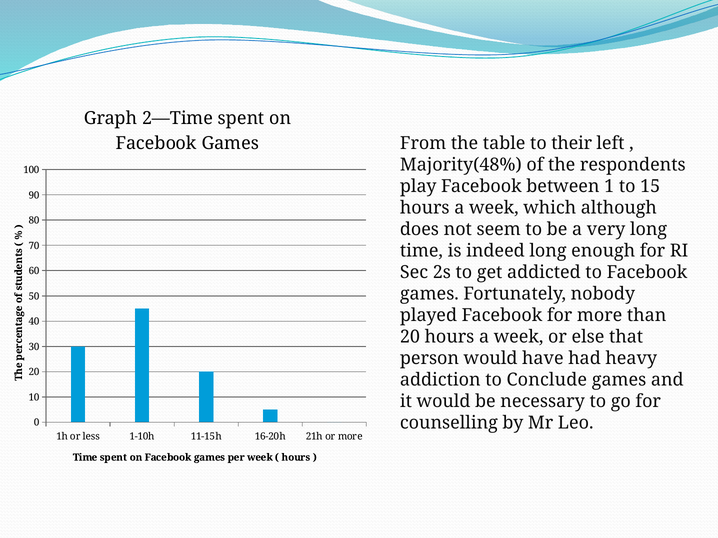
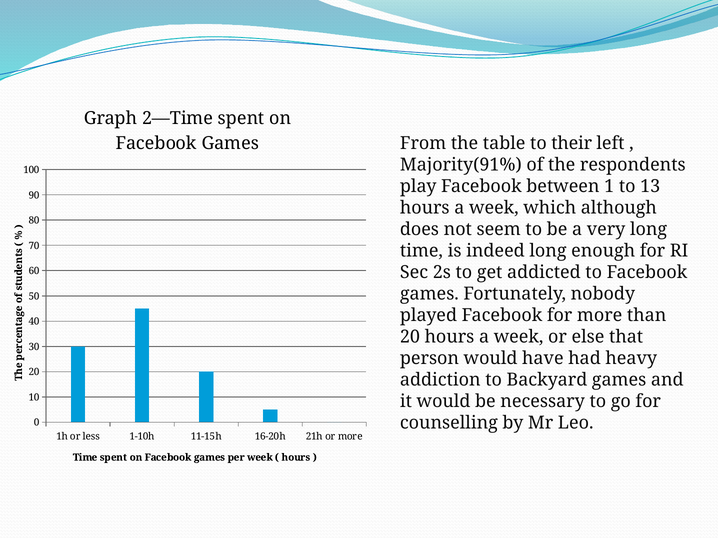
Majority(48%: Majority(48% -> Majority(91% (461, 165)
15: 15 -> 13 (650, 186)
Conclude: Conclude -> Backyard (547, 380)
